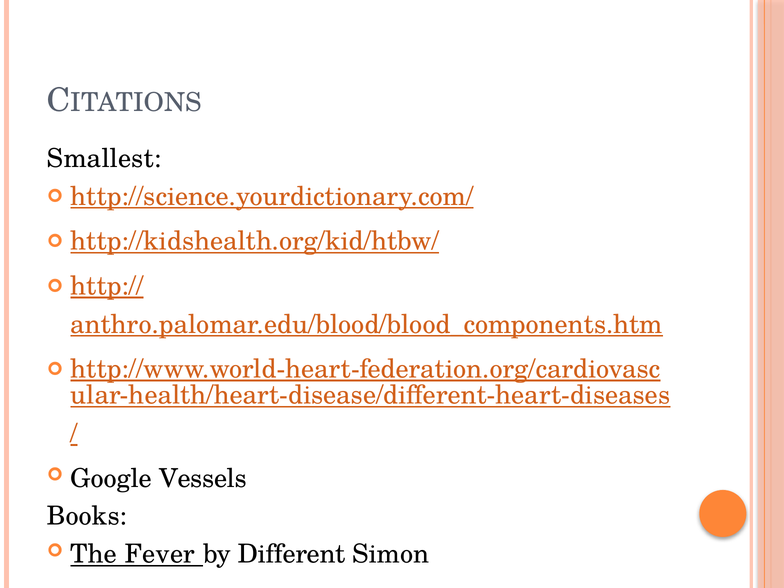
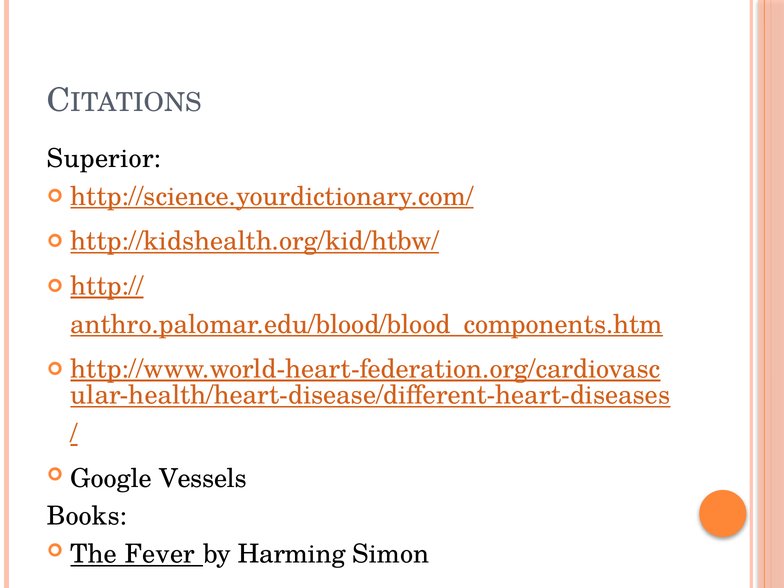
Smallest: Smallest -> Superior (104, 159)
Different: Different -> Harming (292, 554)
